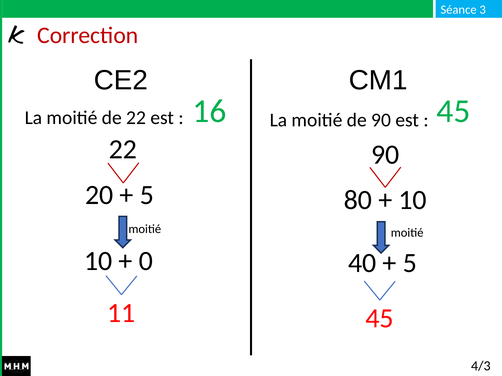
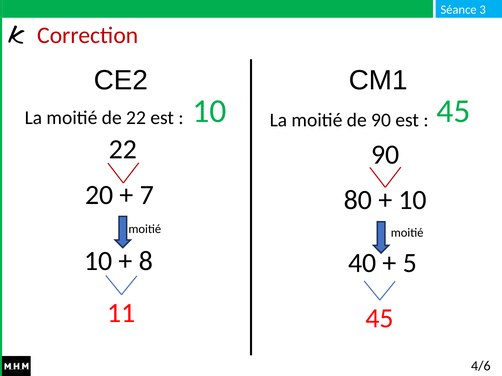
16: 16 -> 10 (210, 111)
5: 5 -> 7 (147, 195)
0: 0 -> 8 (146, 261)
4/3: 4/3 -> 4/6 (481, 366)
